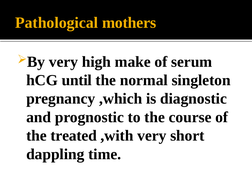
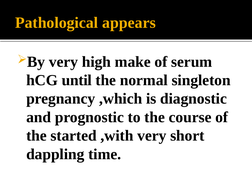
mothers: mothers -> appears (129, 23)
treated: treated -> started (74, 136)
